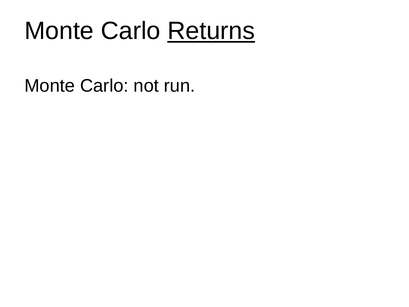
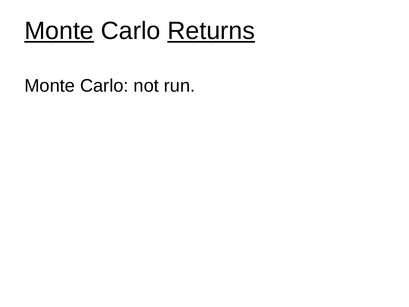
Monte underline: none -> present (59, 31)
